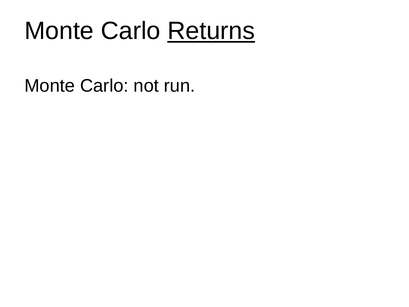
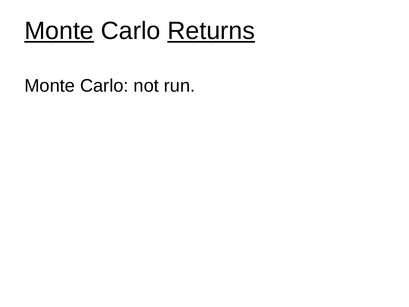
Monte underline: none -> present (59, 31)
